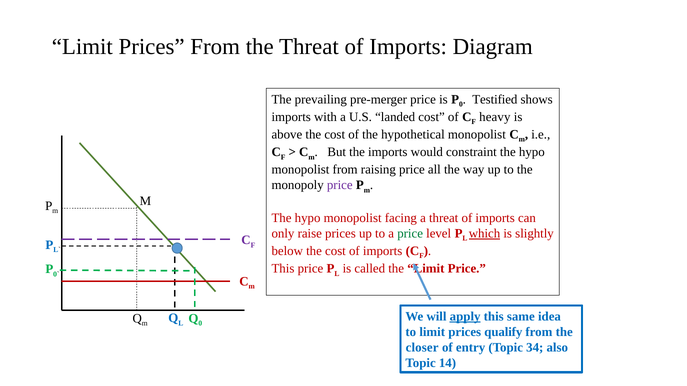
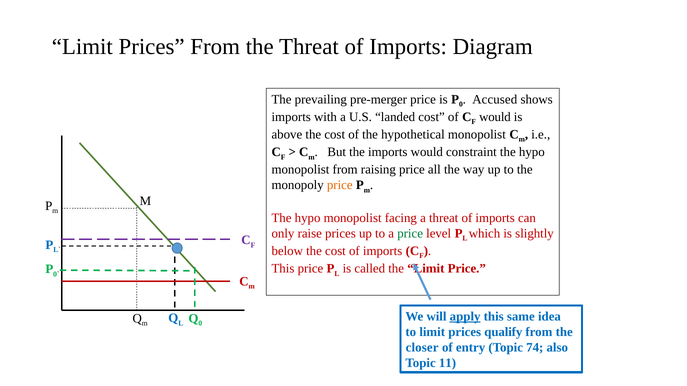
Testified: Testified -> Accused (495, 100)
heavy: heavy -> would (495, 117)
price colour: purple -> orange (340, 185)
which underline: present -> none (484, 234)
34: 34 -> 74 (535, 348)
14: 14 -> 11 (448, 363)
